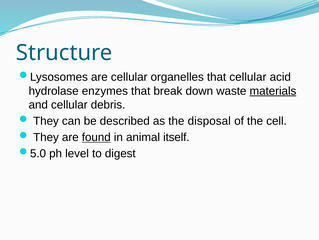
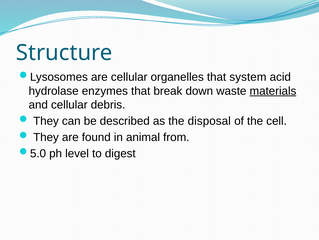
that cellular: cellular -> system (248, 77)
found underline: present -> none (96, 137)
itself: itself -> from (176, 137)
